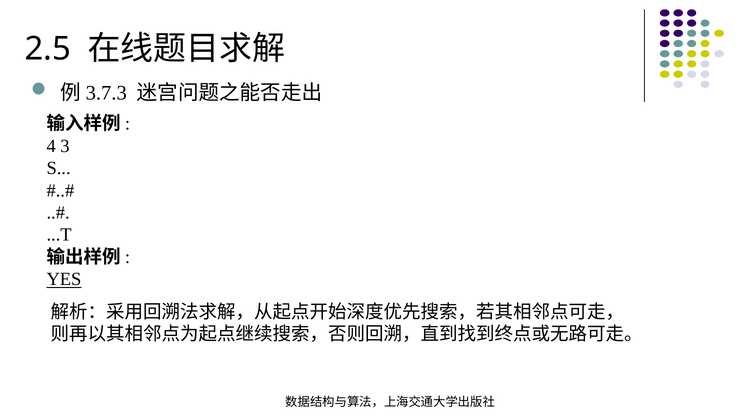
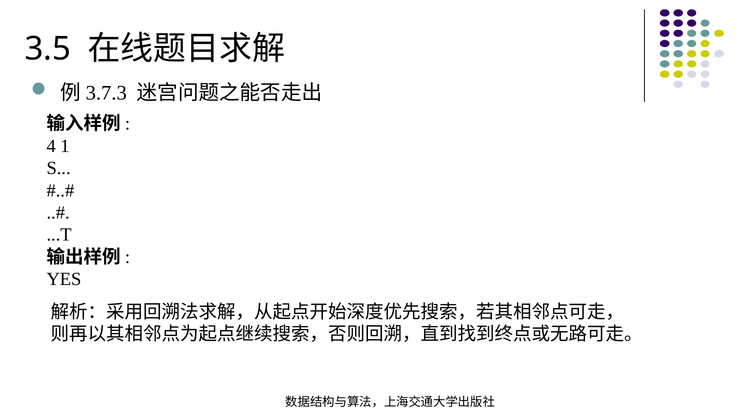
2.5: 2.5 -> 3.5 (48, 49)
3: 3 -> 1 (65, 146)
YES underline: present -> none (64, 279)
